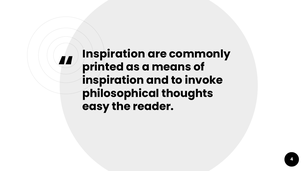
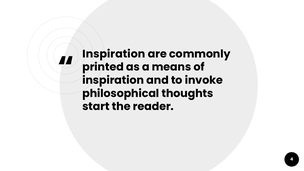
easy: easy -> start (96, 107)
